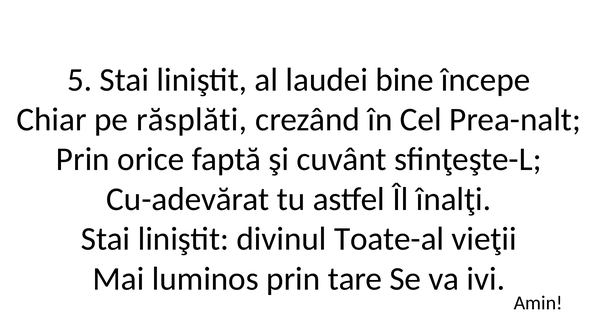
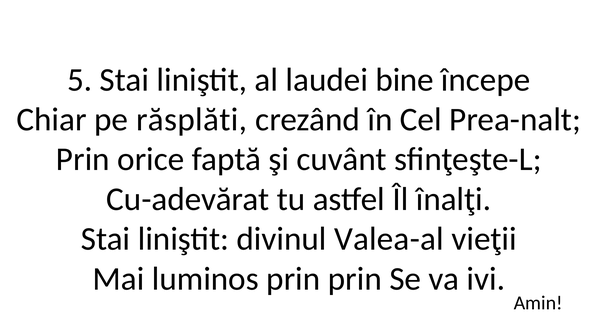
Toate-al: Toate-al -> Valea-al (389, 239)
prin tare: tare -> prin (355, 279)
